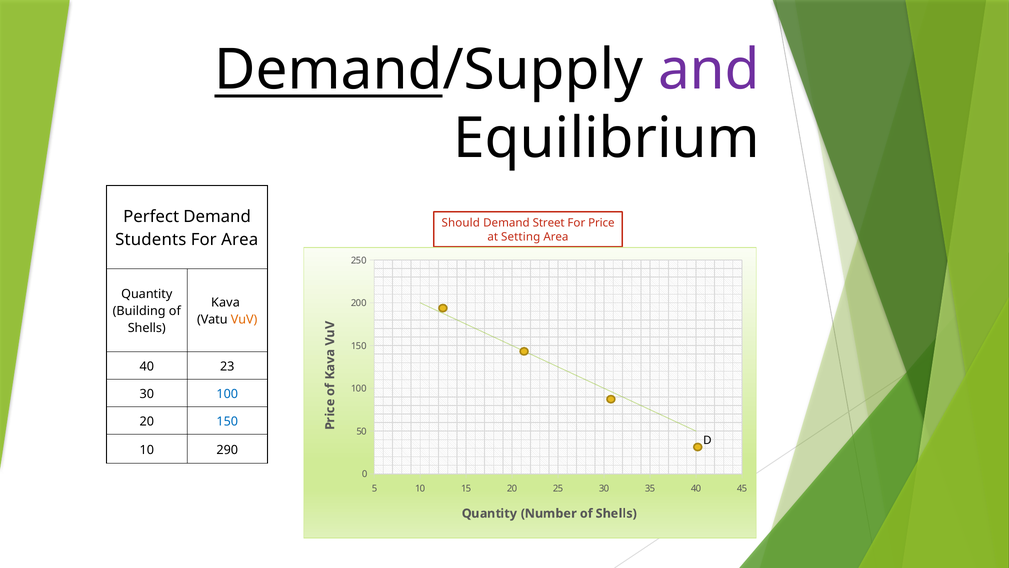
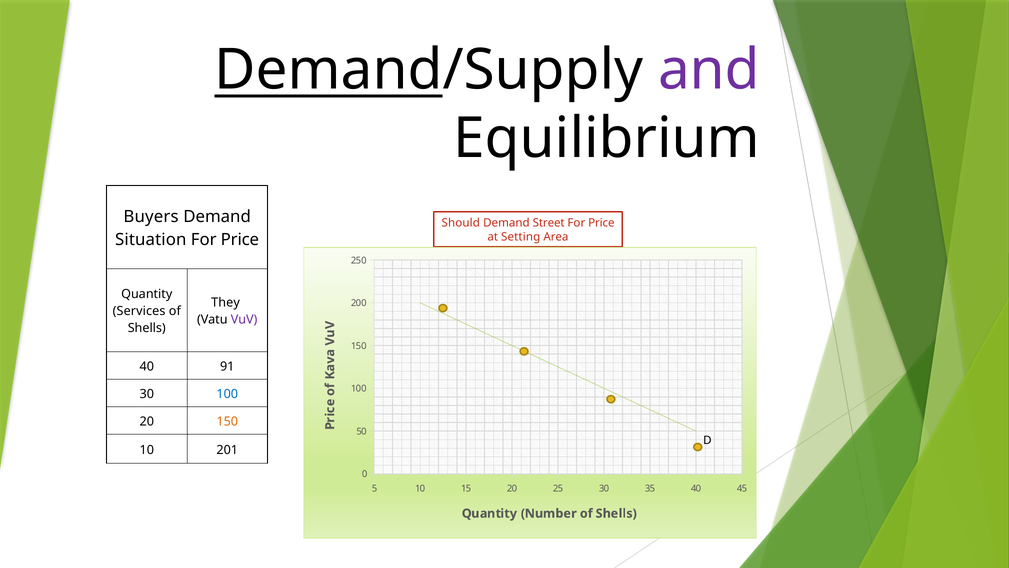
Perfect: Perfect -> Buyers (151, 217)
Students: Students -> Situation (151, 240)
Area: Area -> Price (240, 240)
Kava: Kava -> They (225, 302)
Building: Building -> Services (139, 311)
VuV colour: orange -> purple (244, 319)
23: 23 -> 91 (227, 366)
150 colour: blue -> orange (227, 421)
290: 290 -> 201 (227, 450)
